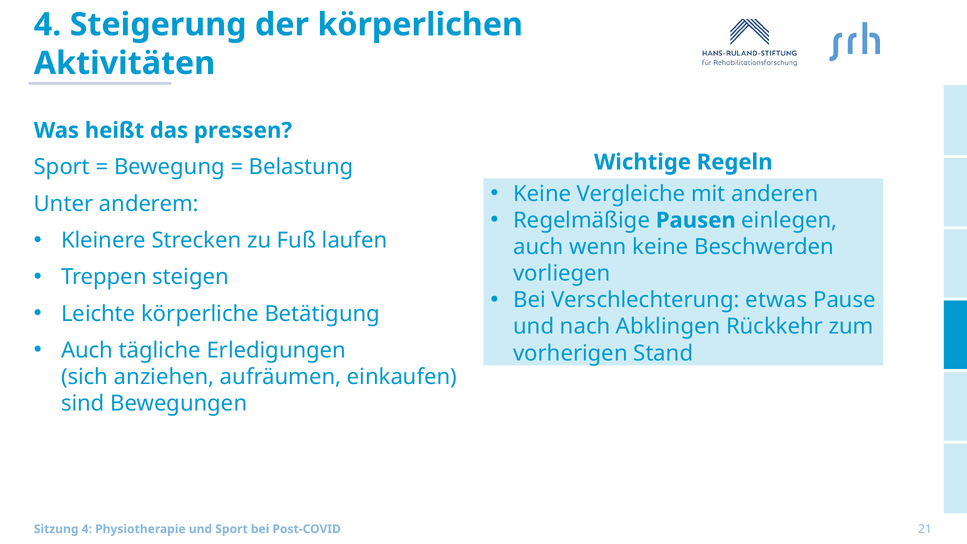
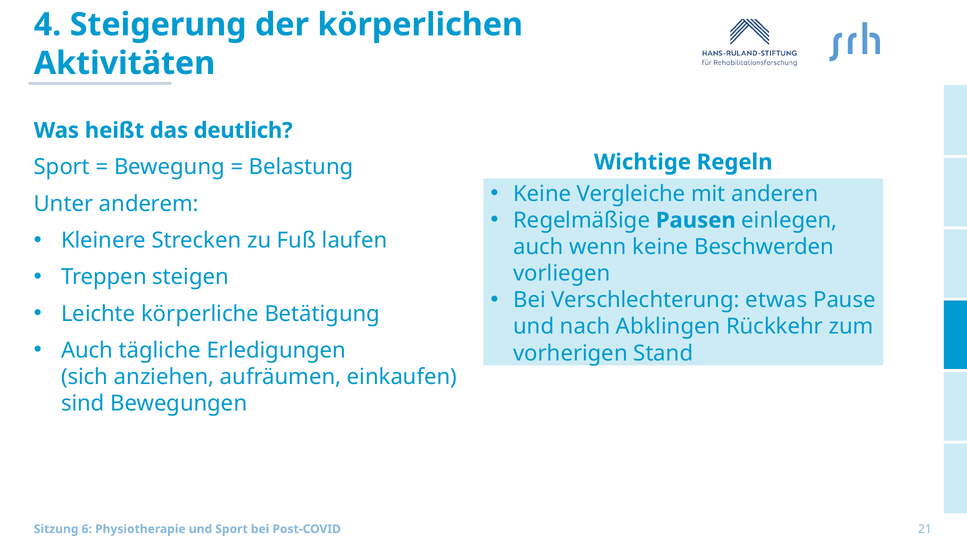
pressen: pressen -> deutlich (243, 131)
Sitzung 4: 4 -> 6 (87, 529)
